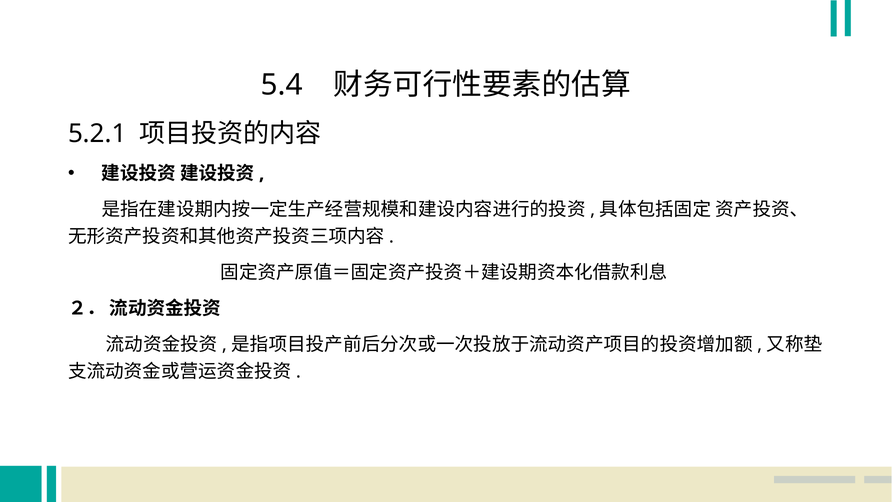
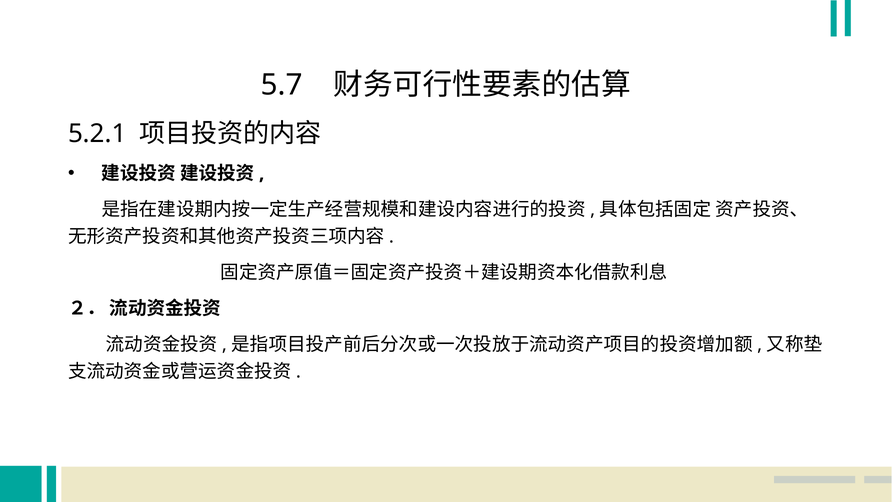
5.4: 5.4 -> 5.7 (282, 85)
